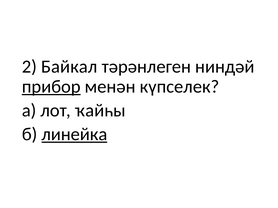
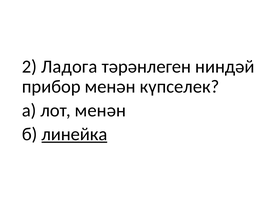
Байкал: Байкал -> Ладога (69, 67)
прибор underline: present -> none (51, 87)
лот ҡайһы: ҡайһы -> менән (100, 111)
